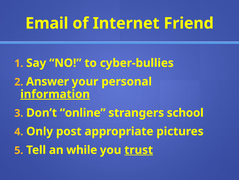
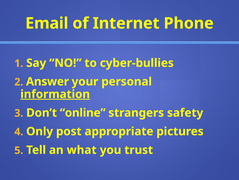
Friend: Friend -> Phone (189, 23)
school: school -> safety (185, 112)
while: while -> what (82, 149)
trust underline: present -> none (139, 149)
